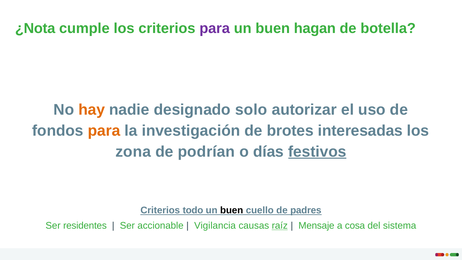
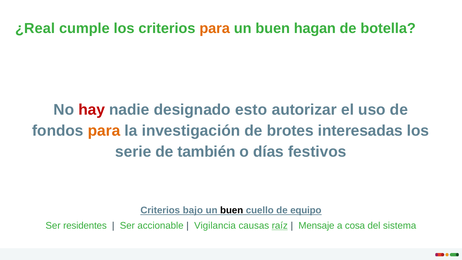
¿Nota: ¿Nota -> ¿Real (35, 28)
para colour: purple -> orange (215, 28)
hay colour: orange -> red (92, 110)
solo: solo -> esto (251, 110)
zona: zona -> serie (133, 152)
podrían: podrían -> también (207, 152)
festivos underline: present -> none (317, 152)
todo: todo -> bajo (193, 210)
padres: padres -> equipo (306, 210)
